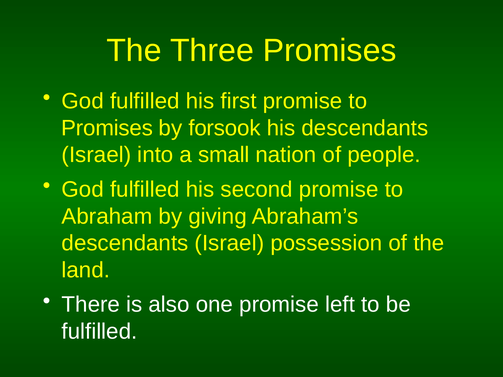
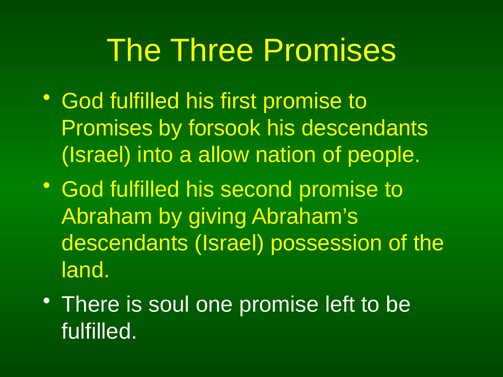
small: small -> allow (224, 155)
also: also -> soul (169, 305)
